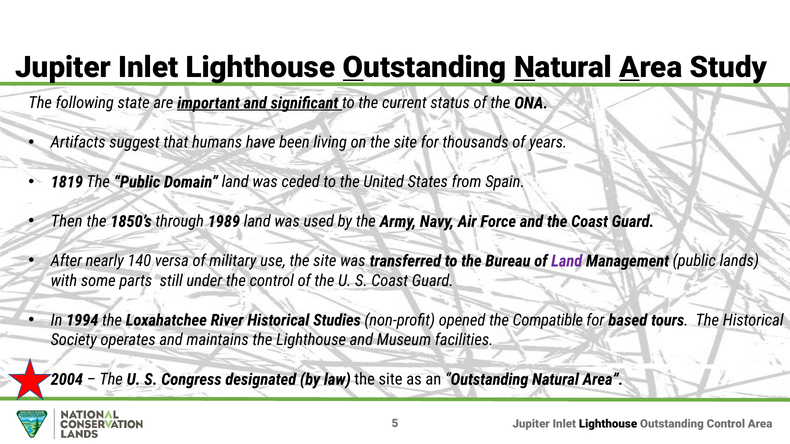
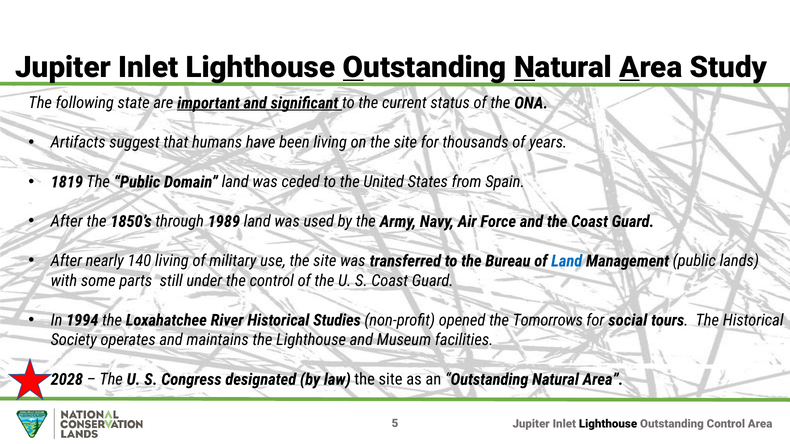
Then: Then -> After (67, 222)
140 versa: versa -> living (172, 261)
Land colour: purple -> blue (567, 261)
Compatible: Compatible -> Tomorrows (548, 320)
based: based -> social (628, 320)
2004: 2004 -> 2028 (67, 380)
